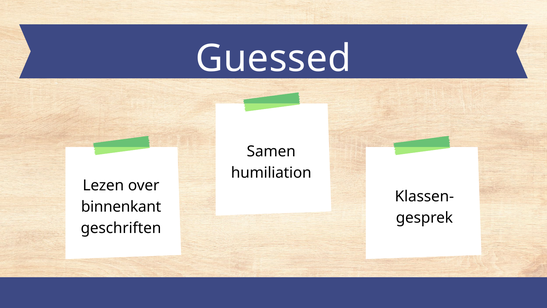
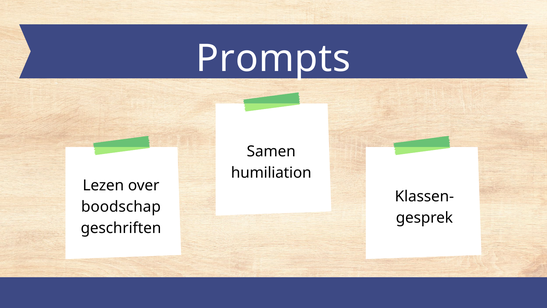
Guessed: Guessed -> Prompts (273, 58)
binnenkant: binnenkant -> boodschap (121, 207)
